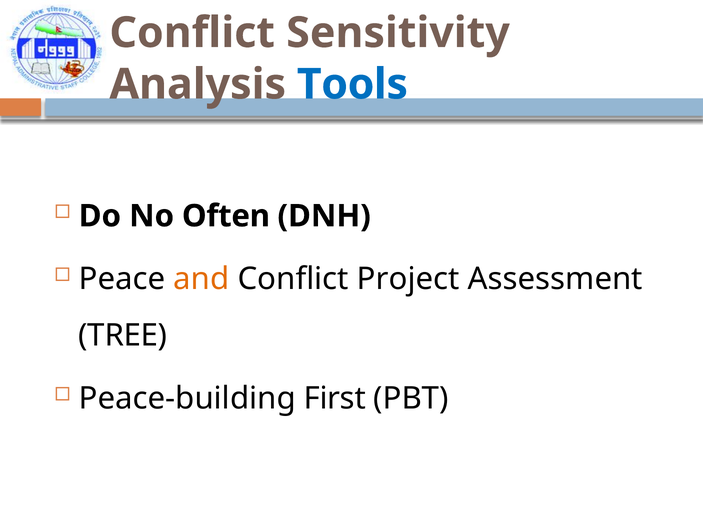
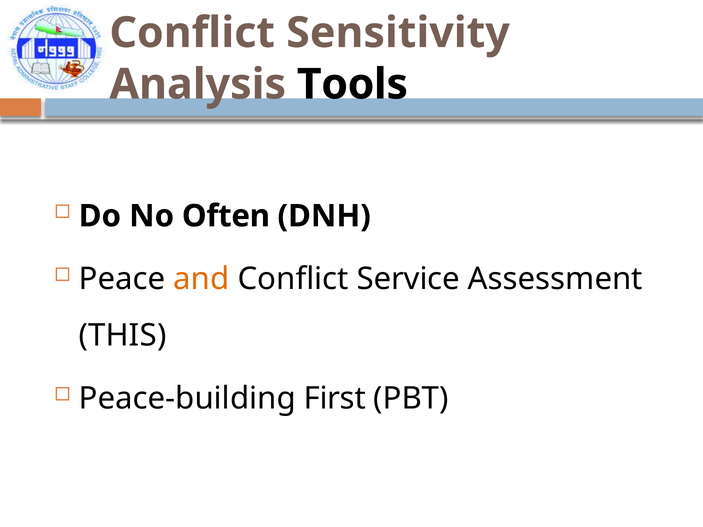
Tools colour: blue -> black (352, 84)
Project: Project -> Service (408, 279)
TREE: TREE -> THIS (123, 335)
